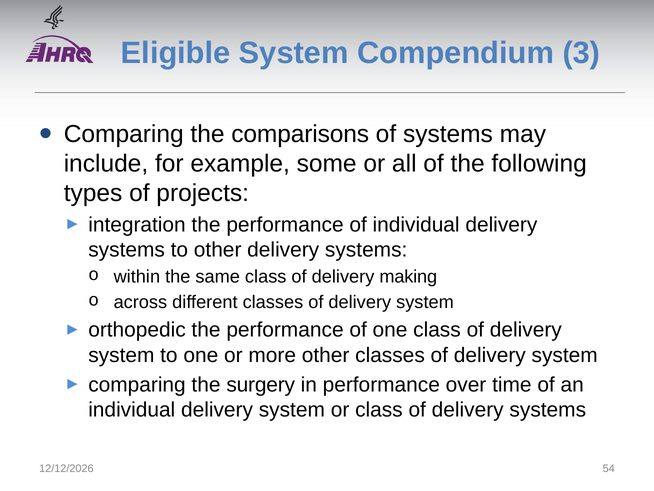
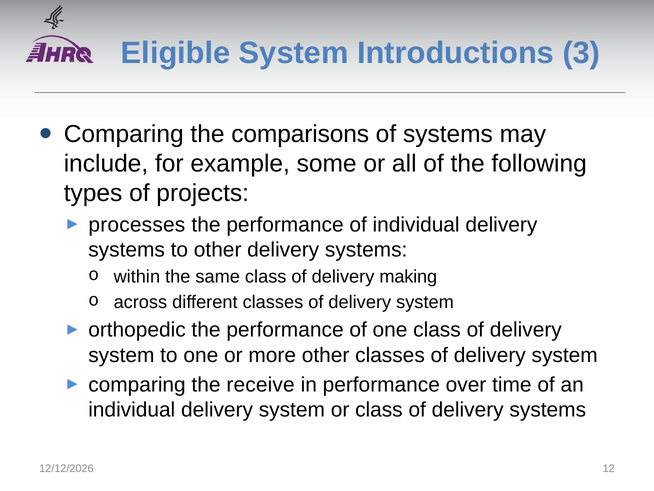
Compendium: Compendium -> Introductions (456, 53)
integration: integration -> processes (137, 224)
surgery: surgery -> receive (261, 384)
54: 54 -> 12 (609, 468)
